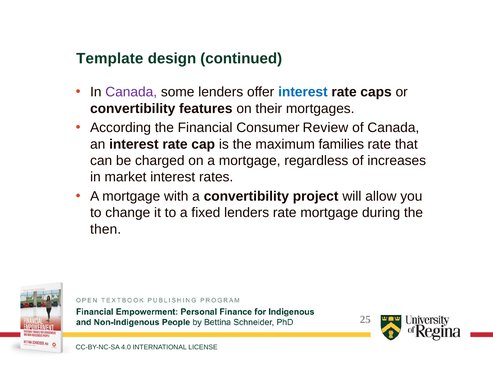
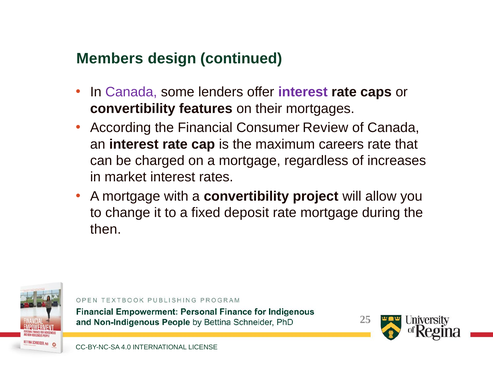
Template: Template -> Members (110, 58)
interest colour: blue -> purple (303, 92)
families: families -> careers (341, 144)
fixed lenders: lenders -> deposit (247, 213)
